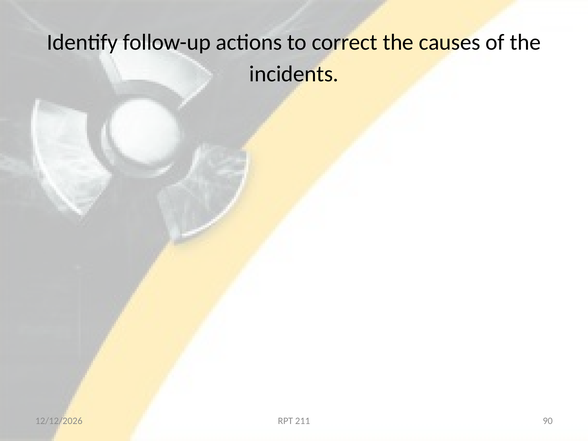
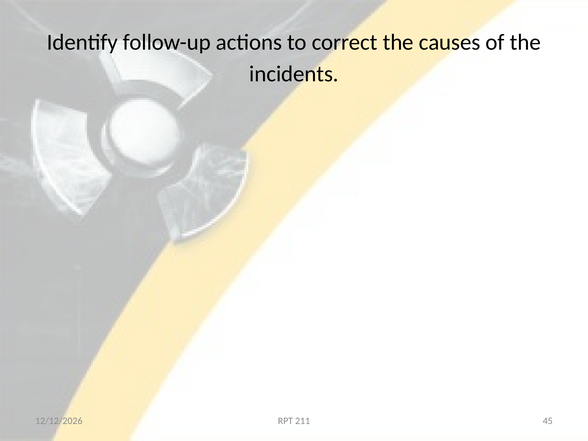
90: 90 -> 45 (548, 421)
